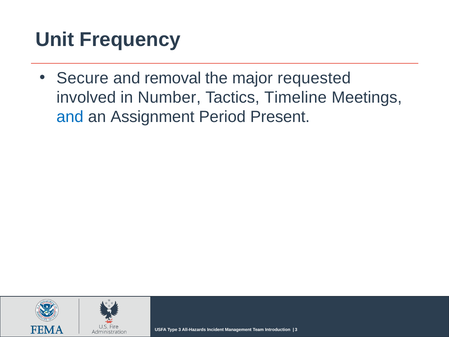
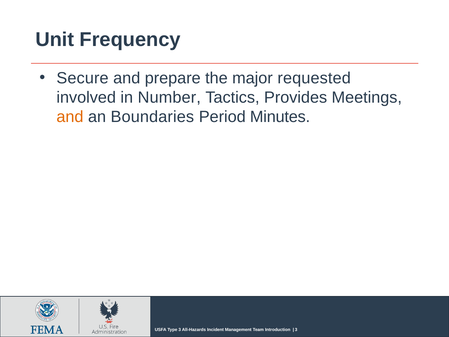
removal: removal -> prepare (173, 78)
Timeline: Timeline -> Provides (296, 97)
and colour: blue -> orange (70, 117)
Assignment: Assignment -> Boundaries (152, 117)
Present: Present -> Minutes (280, 117)
